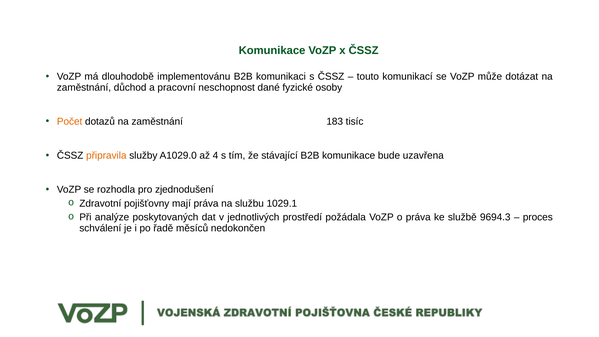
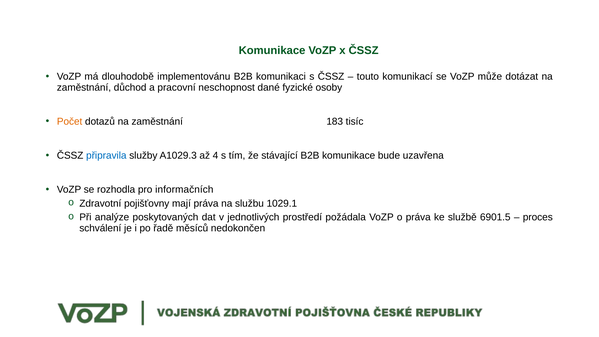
připravila colour: orange -> blue (106, 155)
A1029.0: A1029.0 -> A1029.3 (178, 155)
zjednodušení: zjednodušení -> informačních (184, 189)
9694.3: 9694.3 -> 6901.5 (495, 217)
